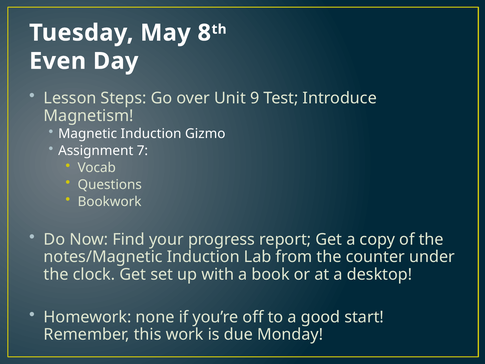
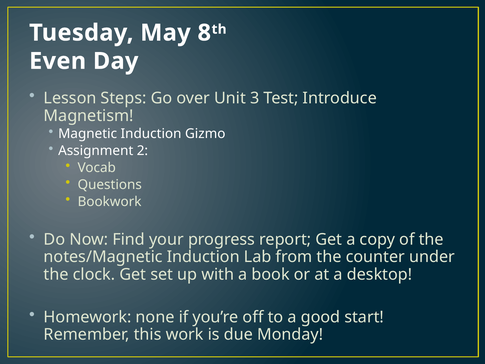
9: 9 -> 3 (255, 98)
7: 7 -> 2 (142, 151)
